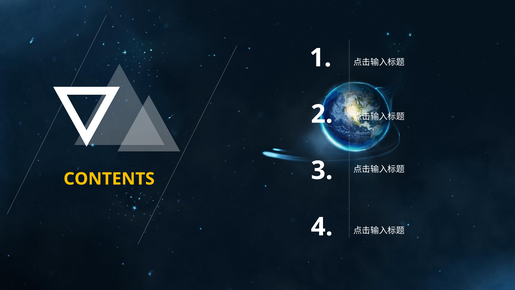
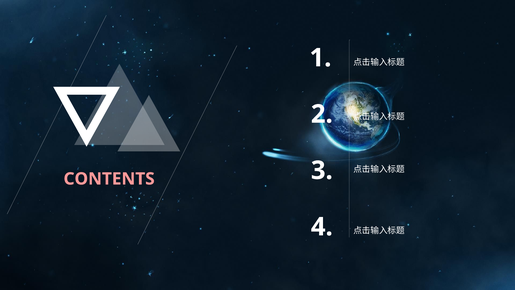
CONTENTS colour: yellow -> pink (109, 179)
